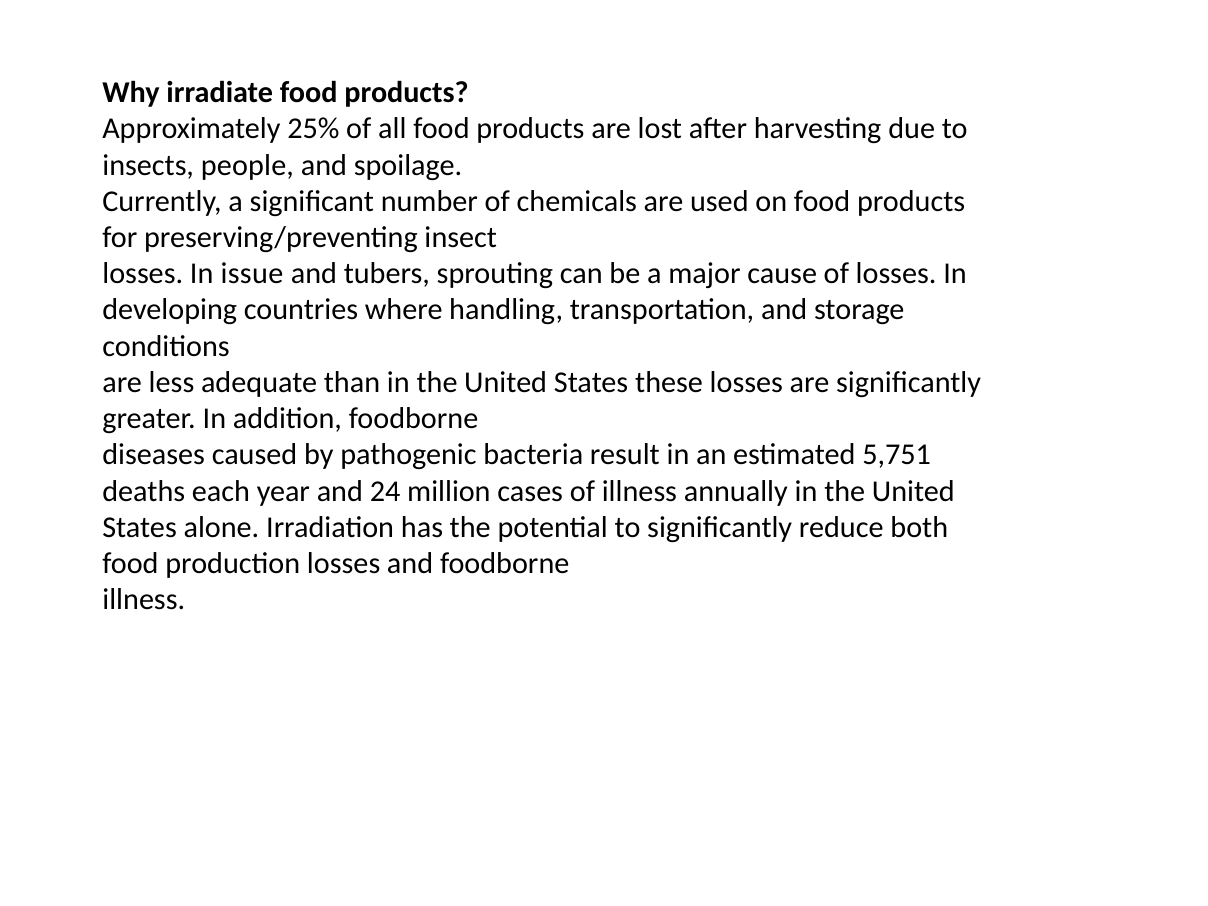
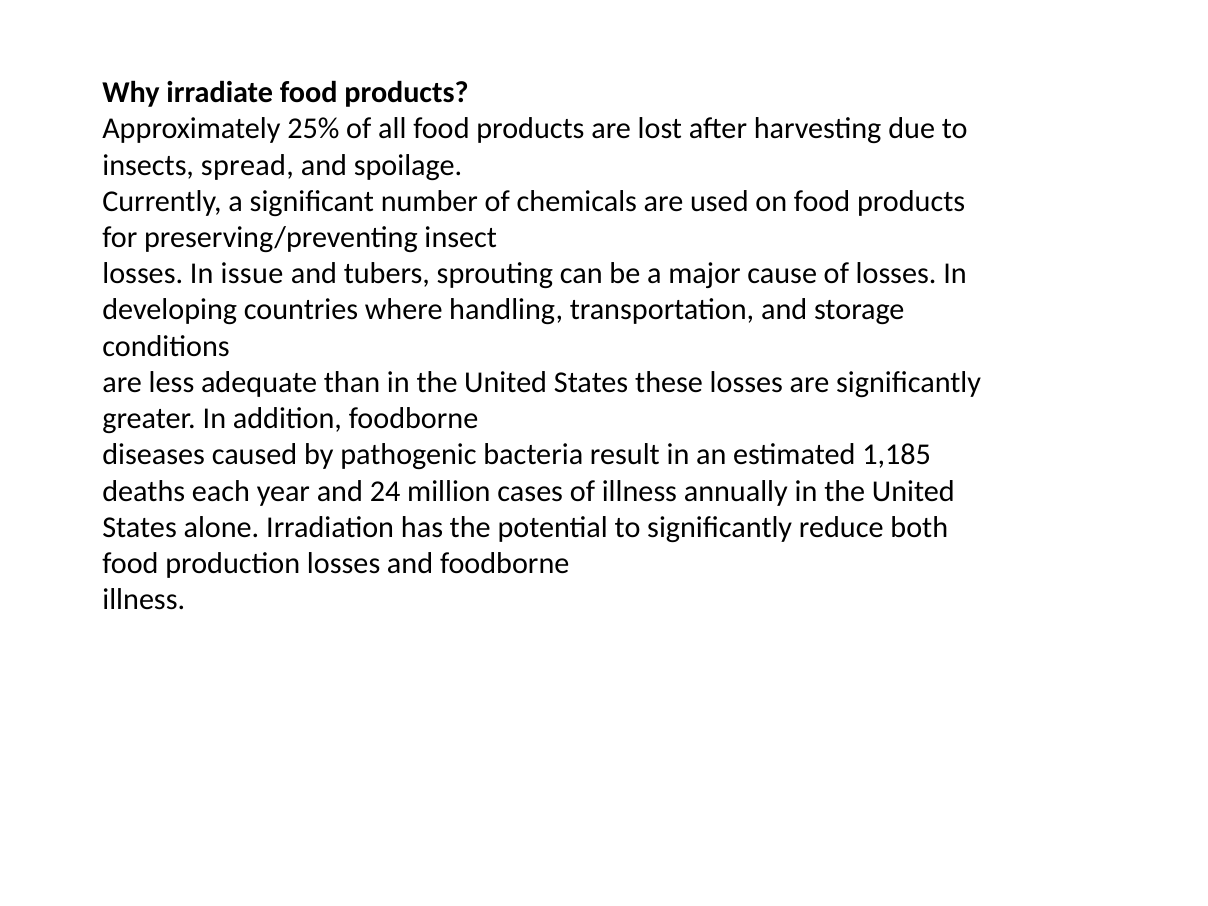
people: people -> spread (247, 165)
5,751: 5,751 -> 1,185 (897, 455)
